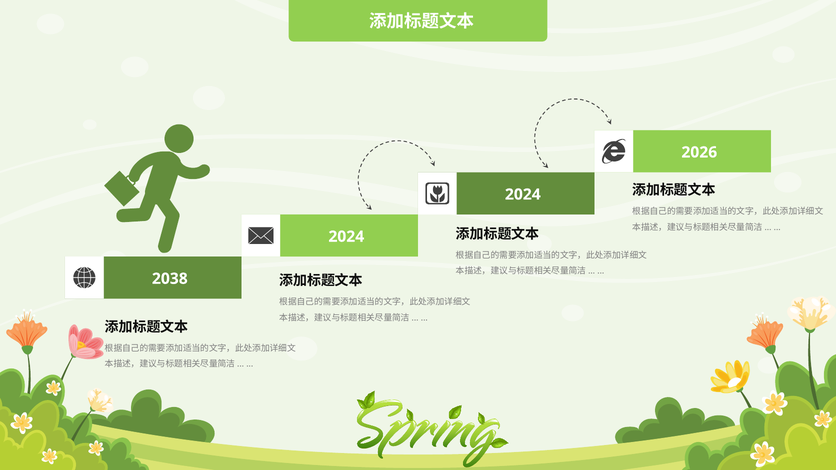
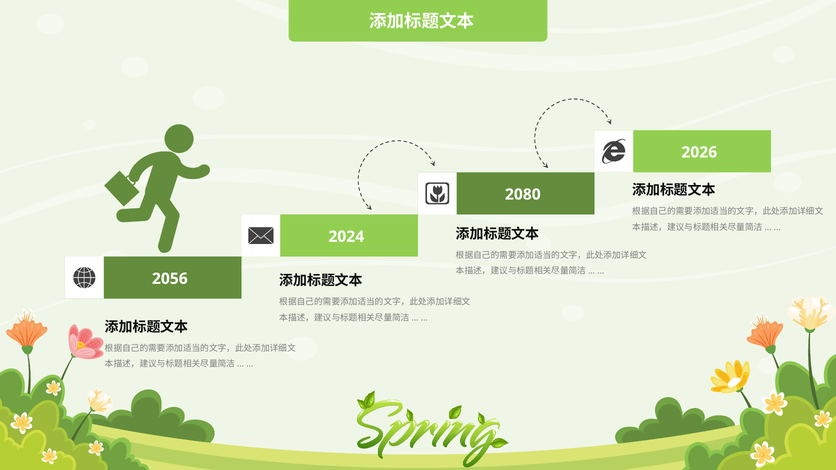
2024: 2024 -> 2080 (523, 195)
2038: 2038 -> 2056 (170, 279)
